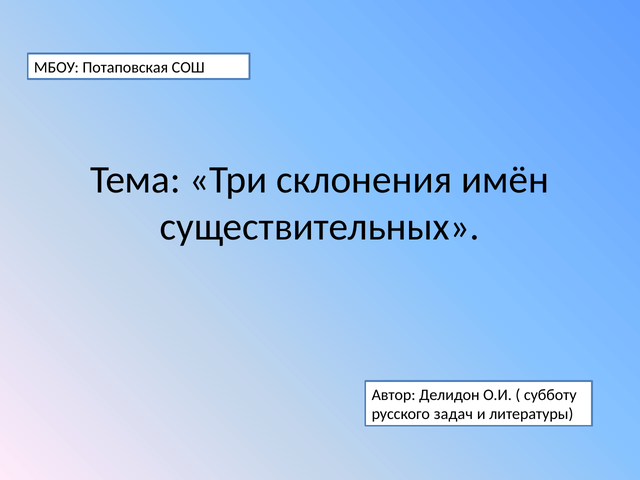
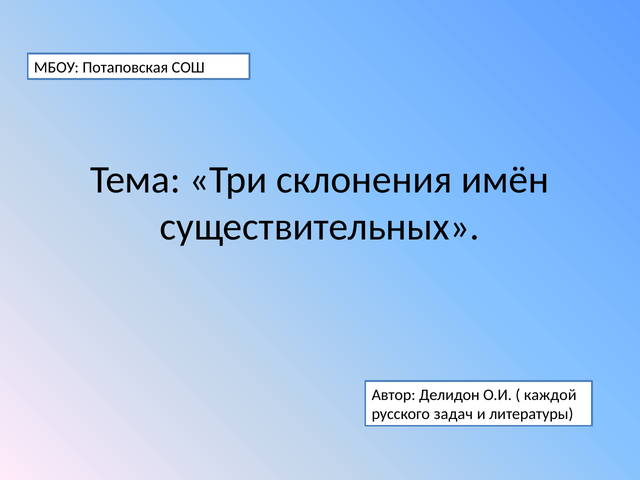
субботу: субботу -> каждой (550, 395)
